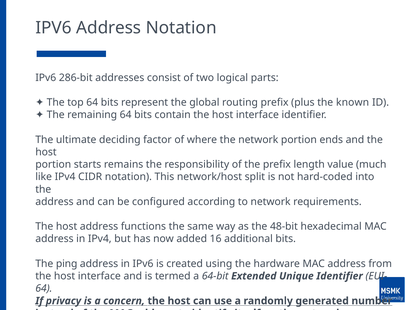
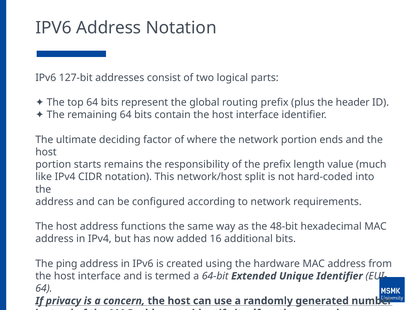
286-bit: 286-bit -> 127-bit (76, 78)
known: known -> header (353, 102)
